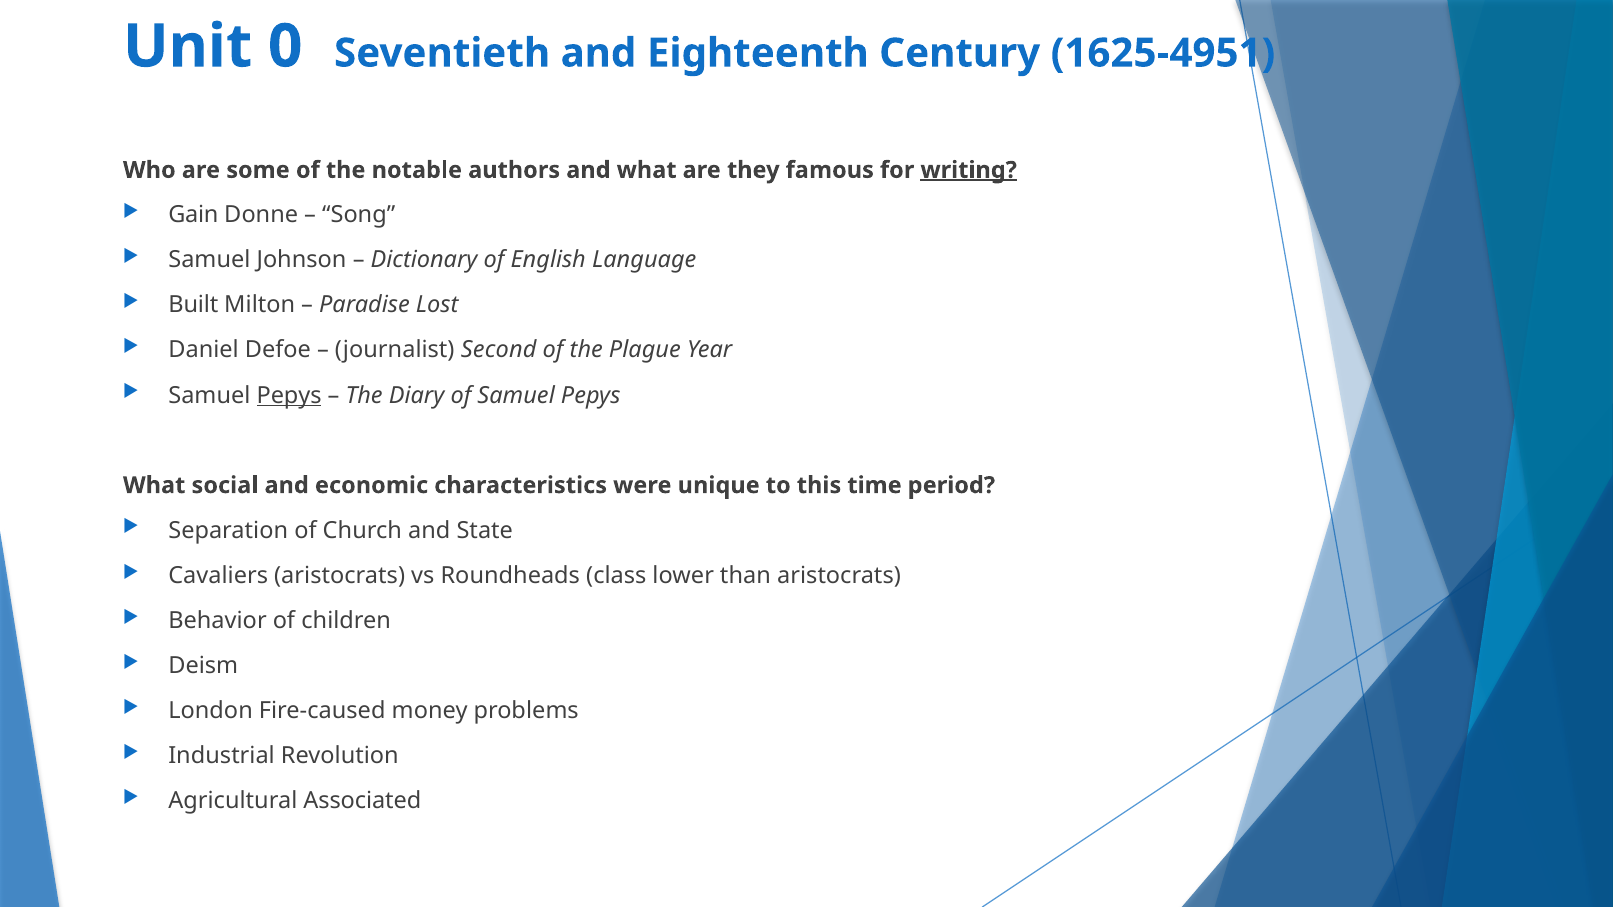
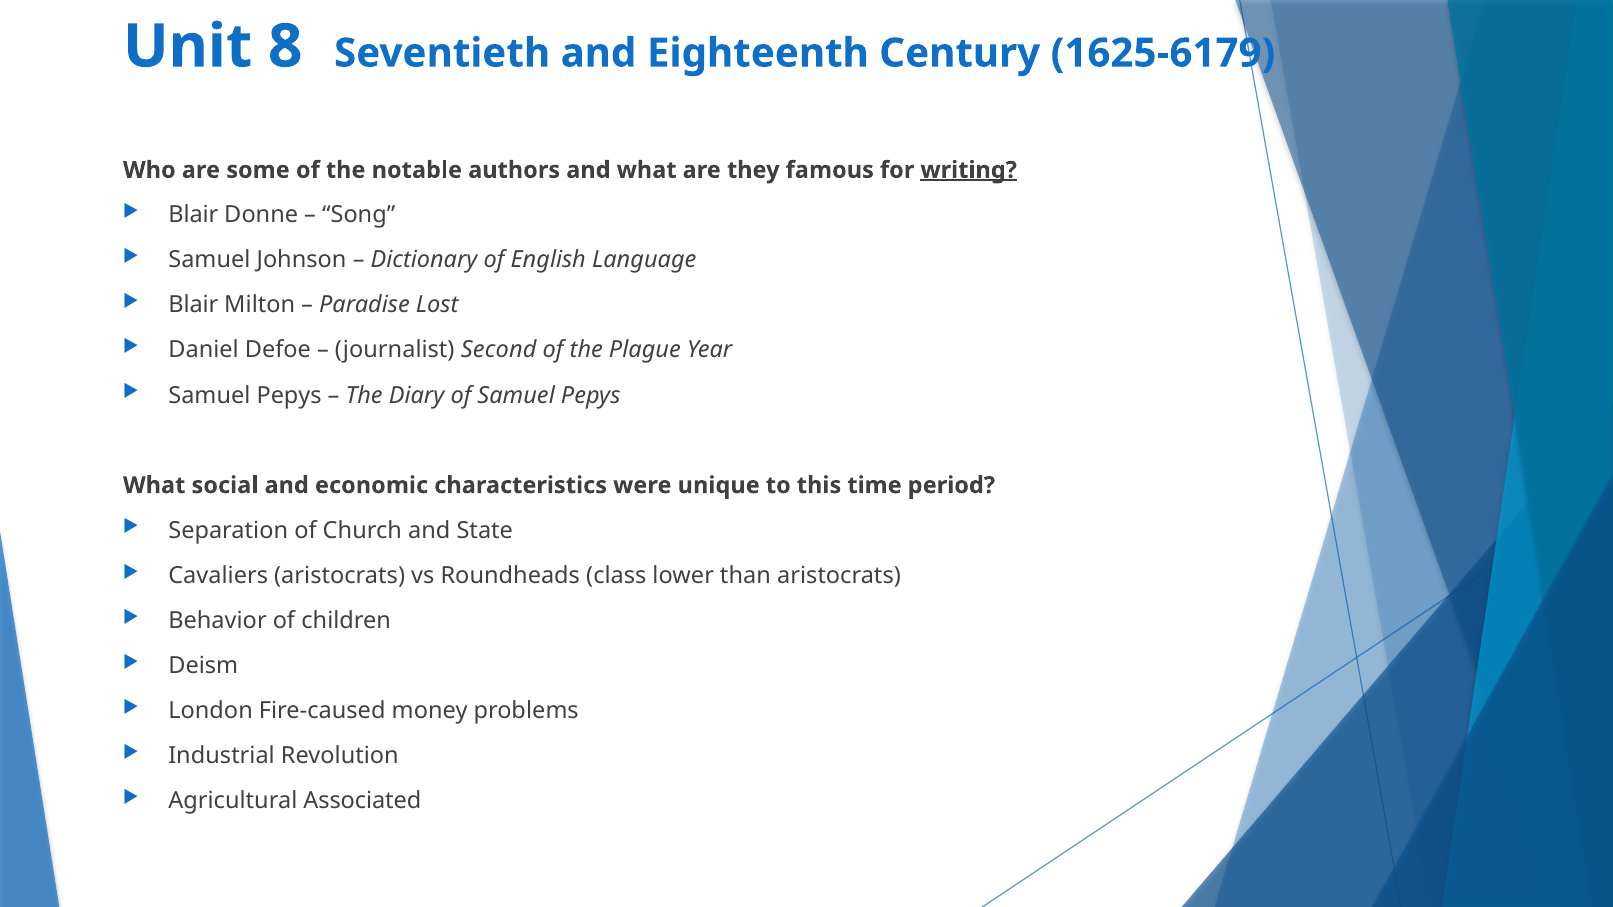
0: 0 -> 8 (285, 47)
1625-4951: 1625-4951 -> 1625-6179 (1163, 53)
Gain: Gain -> Blair (193, 215)
Built: Built -> Blair (193, 305)
Pepys underline: present -> none (289, 395)
